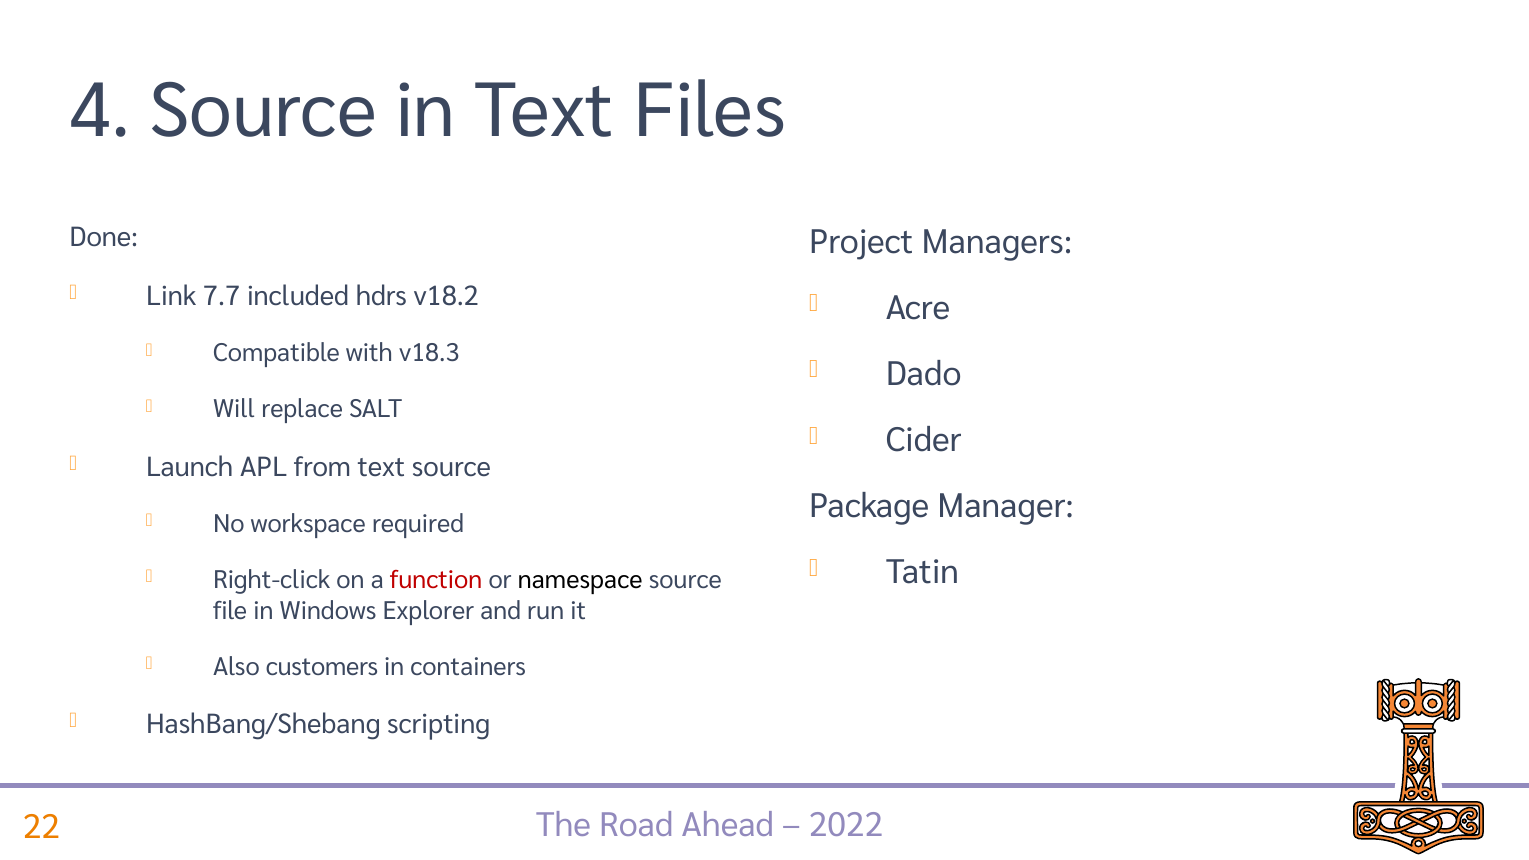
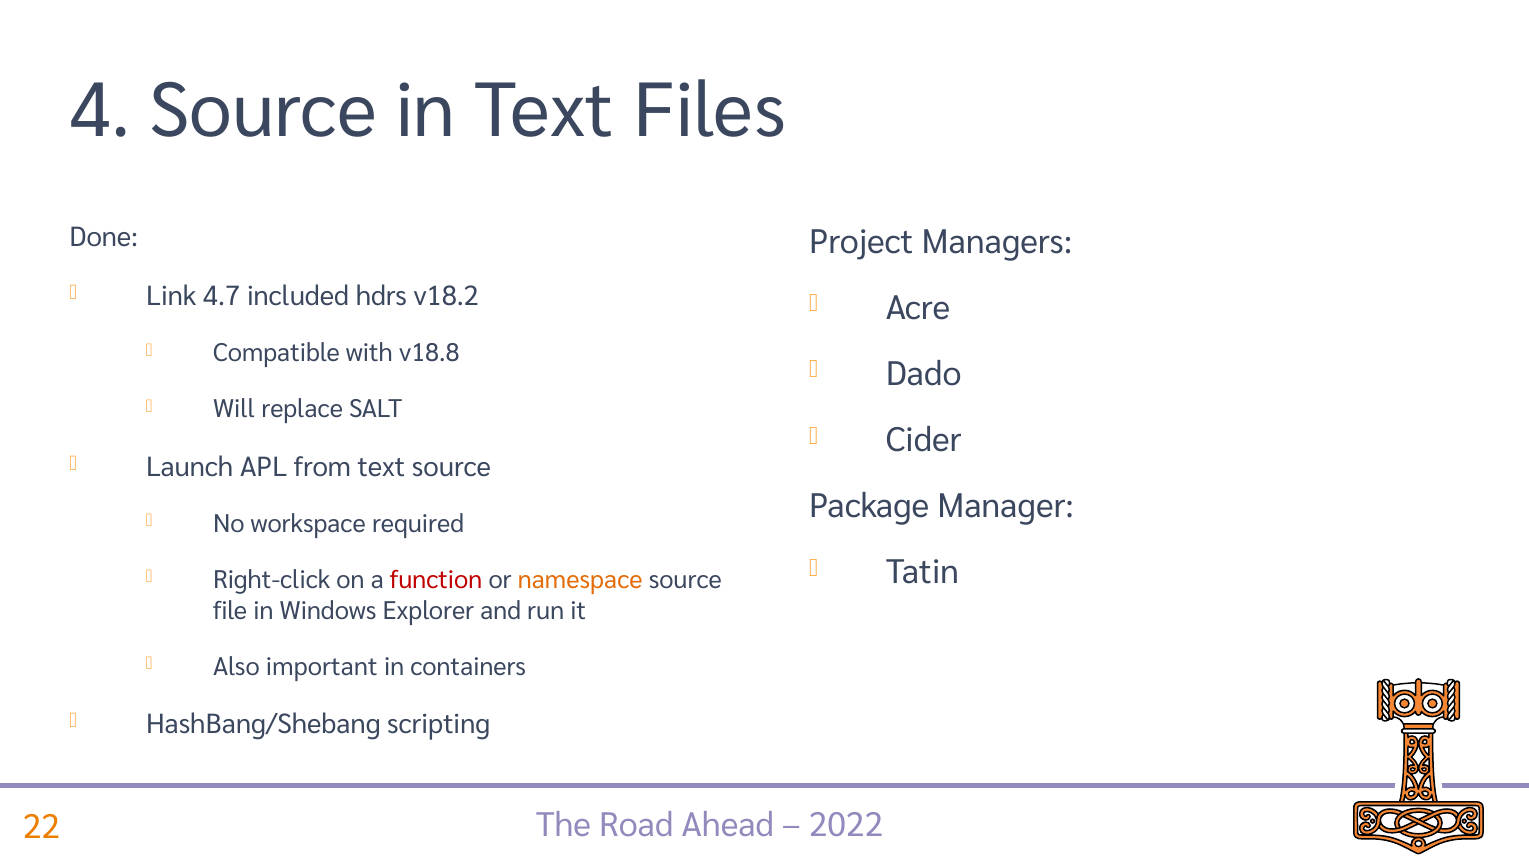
7.7: 7.7 -> 4.7 (222, 296)
v18.3: v18.3 -> v18.8 (429, 354)
namespace colour: black -> orange (580, 580)
customers: customers -> important (322, 667)
